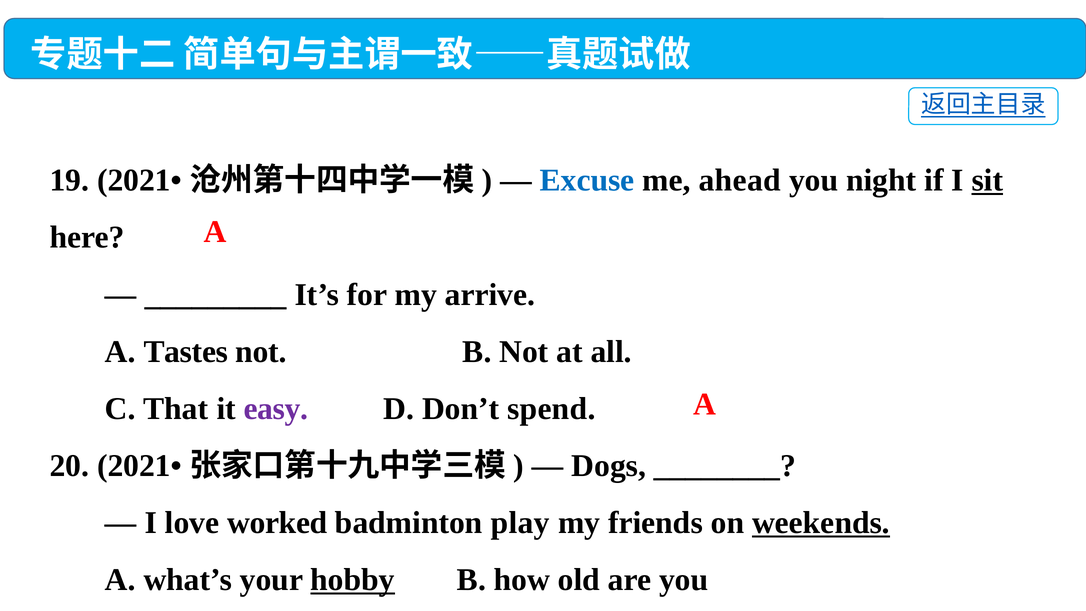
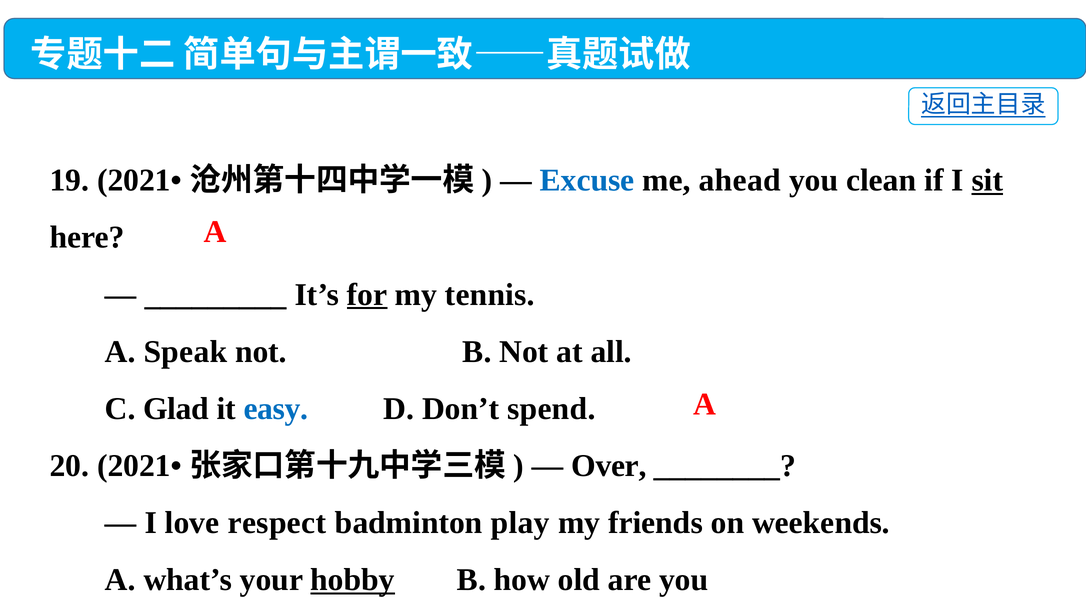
night: night -> clean (881, 180)
for underline: none -> present (367, 294)
arrive: arrive -> tennis (490, 294)
Tastes: Tastes -> Speak (186, 352)
That: That -> Glad (176, 409)
easy colour: purple -> blue (276, 409)
Dogs: Dogs -> Over (609, 466)
worked: worked -> respect (277, 523)
weekends underline: present -> none (821, 523)
